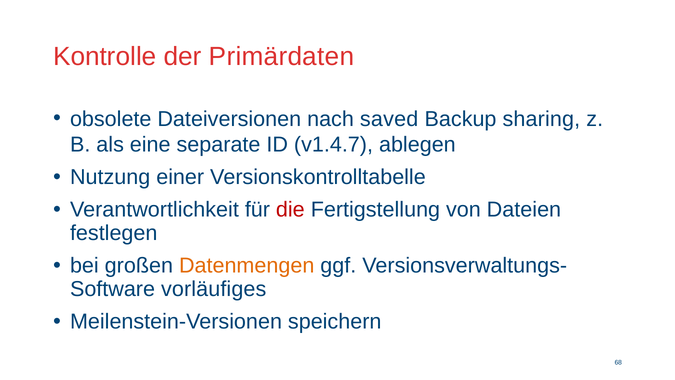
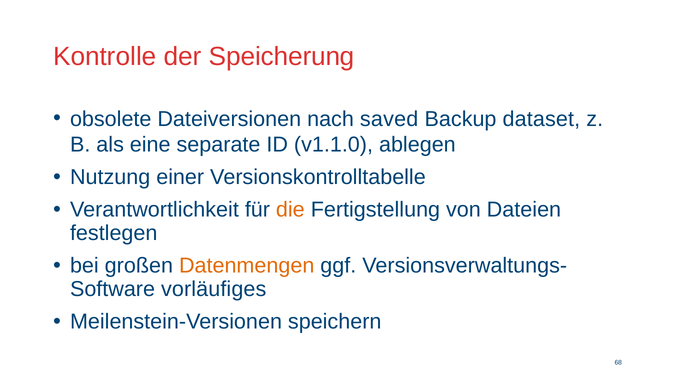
Primärdaten: Primärdaten -> Speicherung (282, 57)
sharing: sharing -> dataset (541, 119)
v1.4.7: v1.4.7 -> v1.1.0 (333, 145)
die colour: red -> orange (290, 210)
